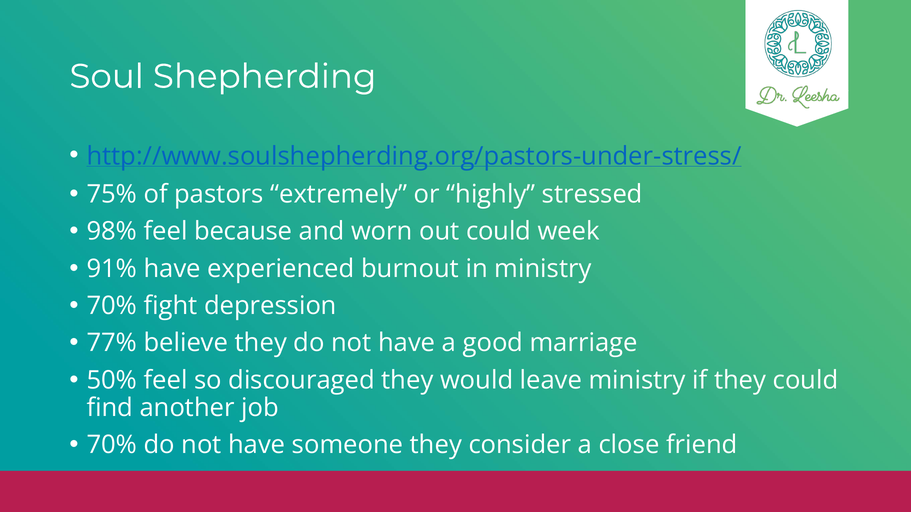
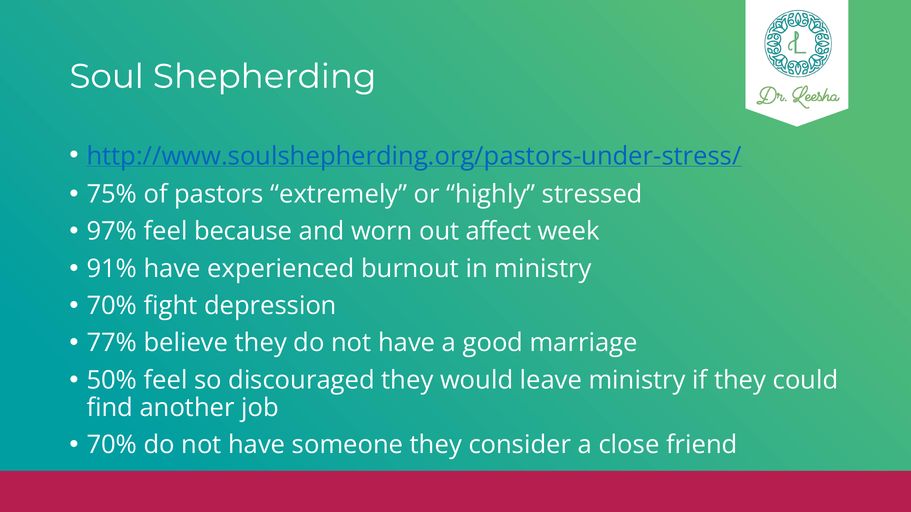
98%: 98% -> 97% (112, 232)
out could: could -> affect (499, 232)
